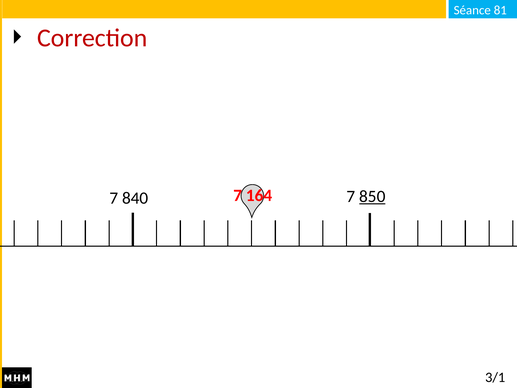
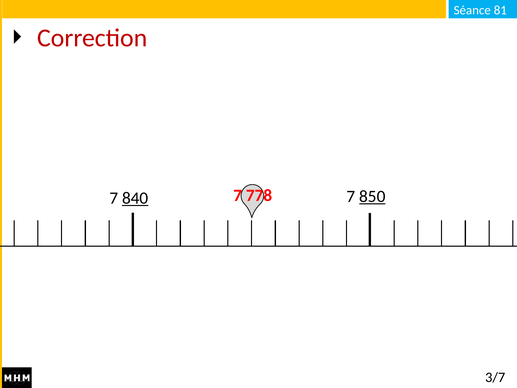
164: 164 -> 778 (259, 195)
840 underline: none -> present (135, 198)
3/1: 3/1 -> 3/7 (495, 377)
